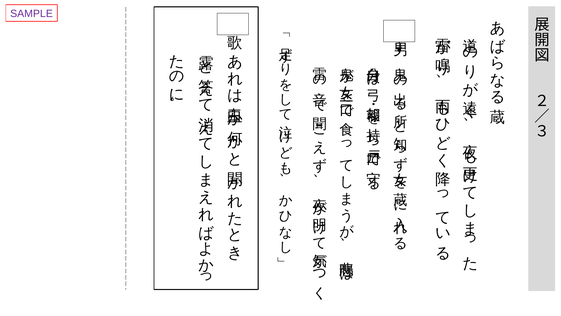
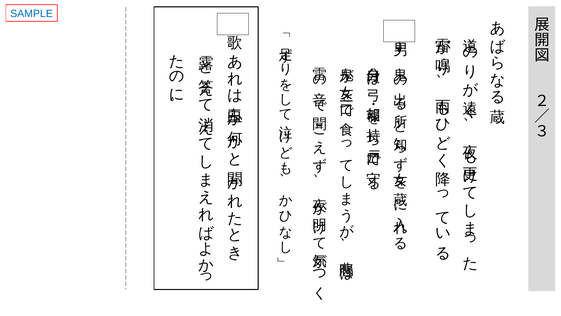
SAMPLE colour: purple -> blue (32, 14)
